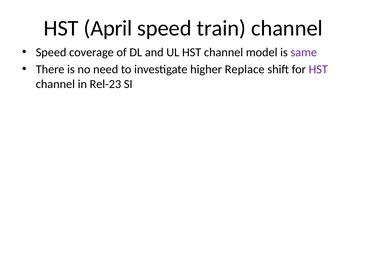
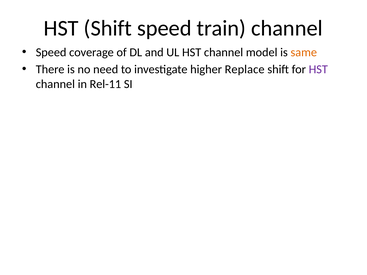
HST April: April -> Shift (108, 28)
same colour: purple -> orange (304, 52)
Rel-23: Rel-23 -> Rel-11 (105, 84)
